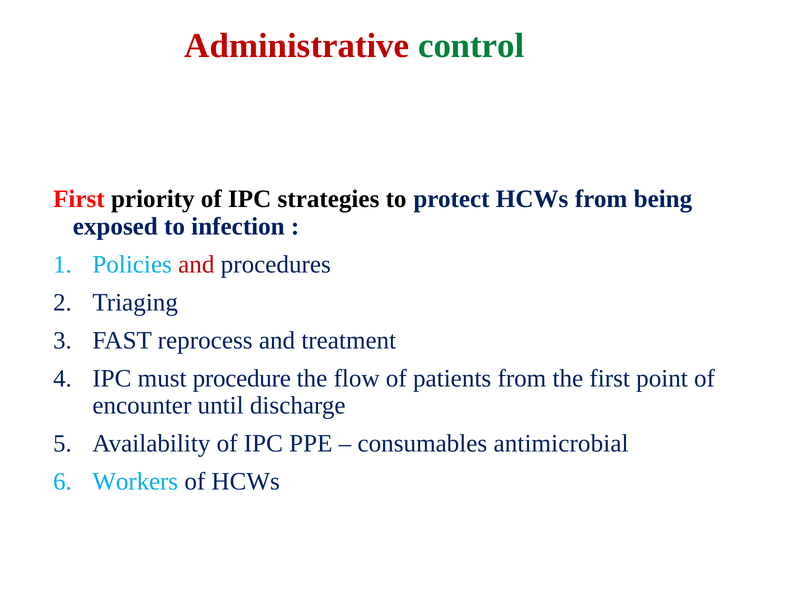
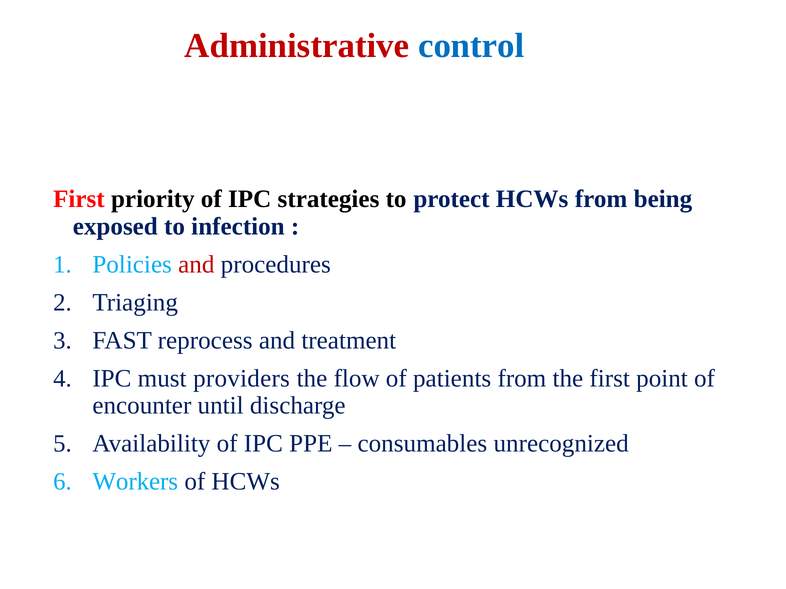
control colour: green -> blue (471, 46)
procedure: procedure -> providers (242, 379)
antimicrobial: antimicrobial -> unrecognized (561, 444)
